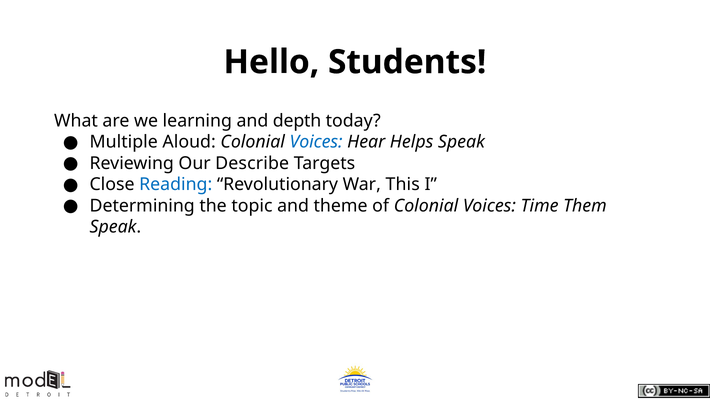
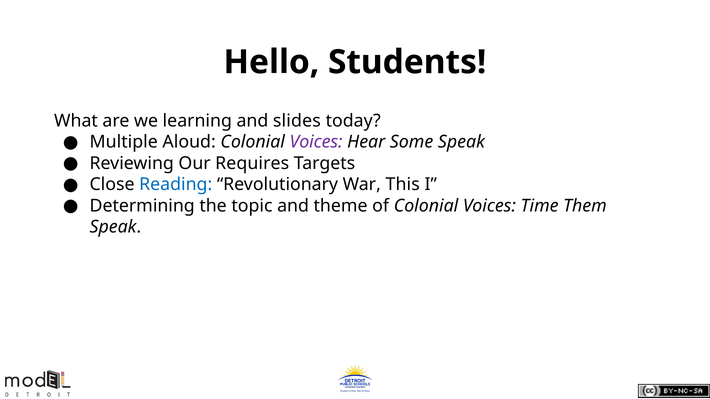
depth: depth -> slides (297, 121)
Voices colour: blue -> purple (316, 142)
Helps: Helps -> Some (412, 142)
Describe: Describe -> Requires (252, 163)
